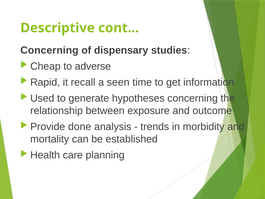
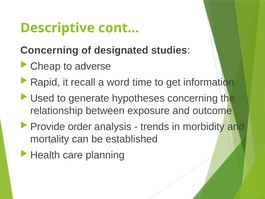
dispensary: dispensary -> designated (121, 50)
seen: seen -> word (118, 82)
done: done -> order (80, 127)
